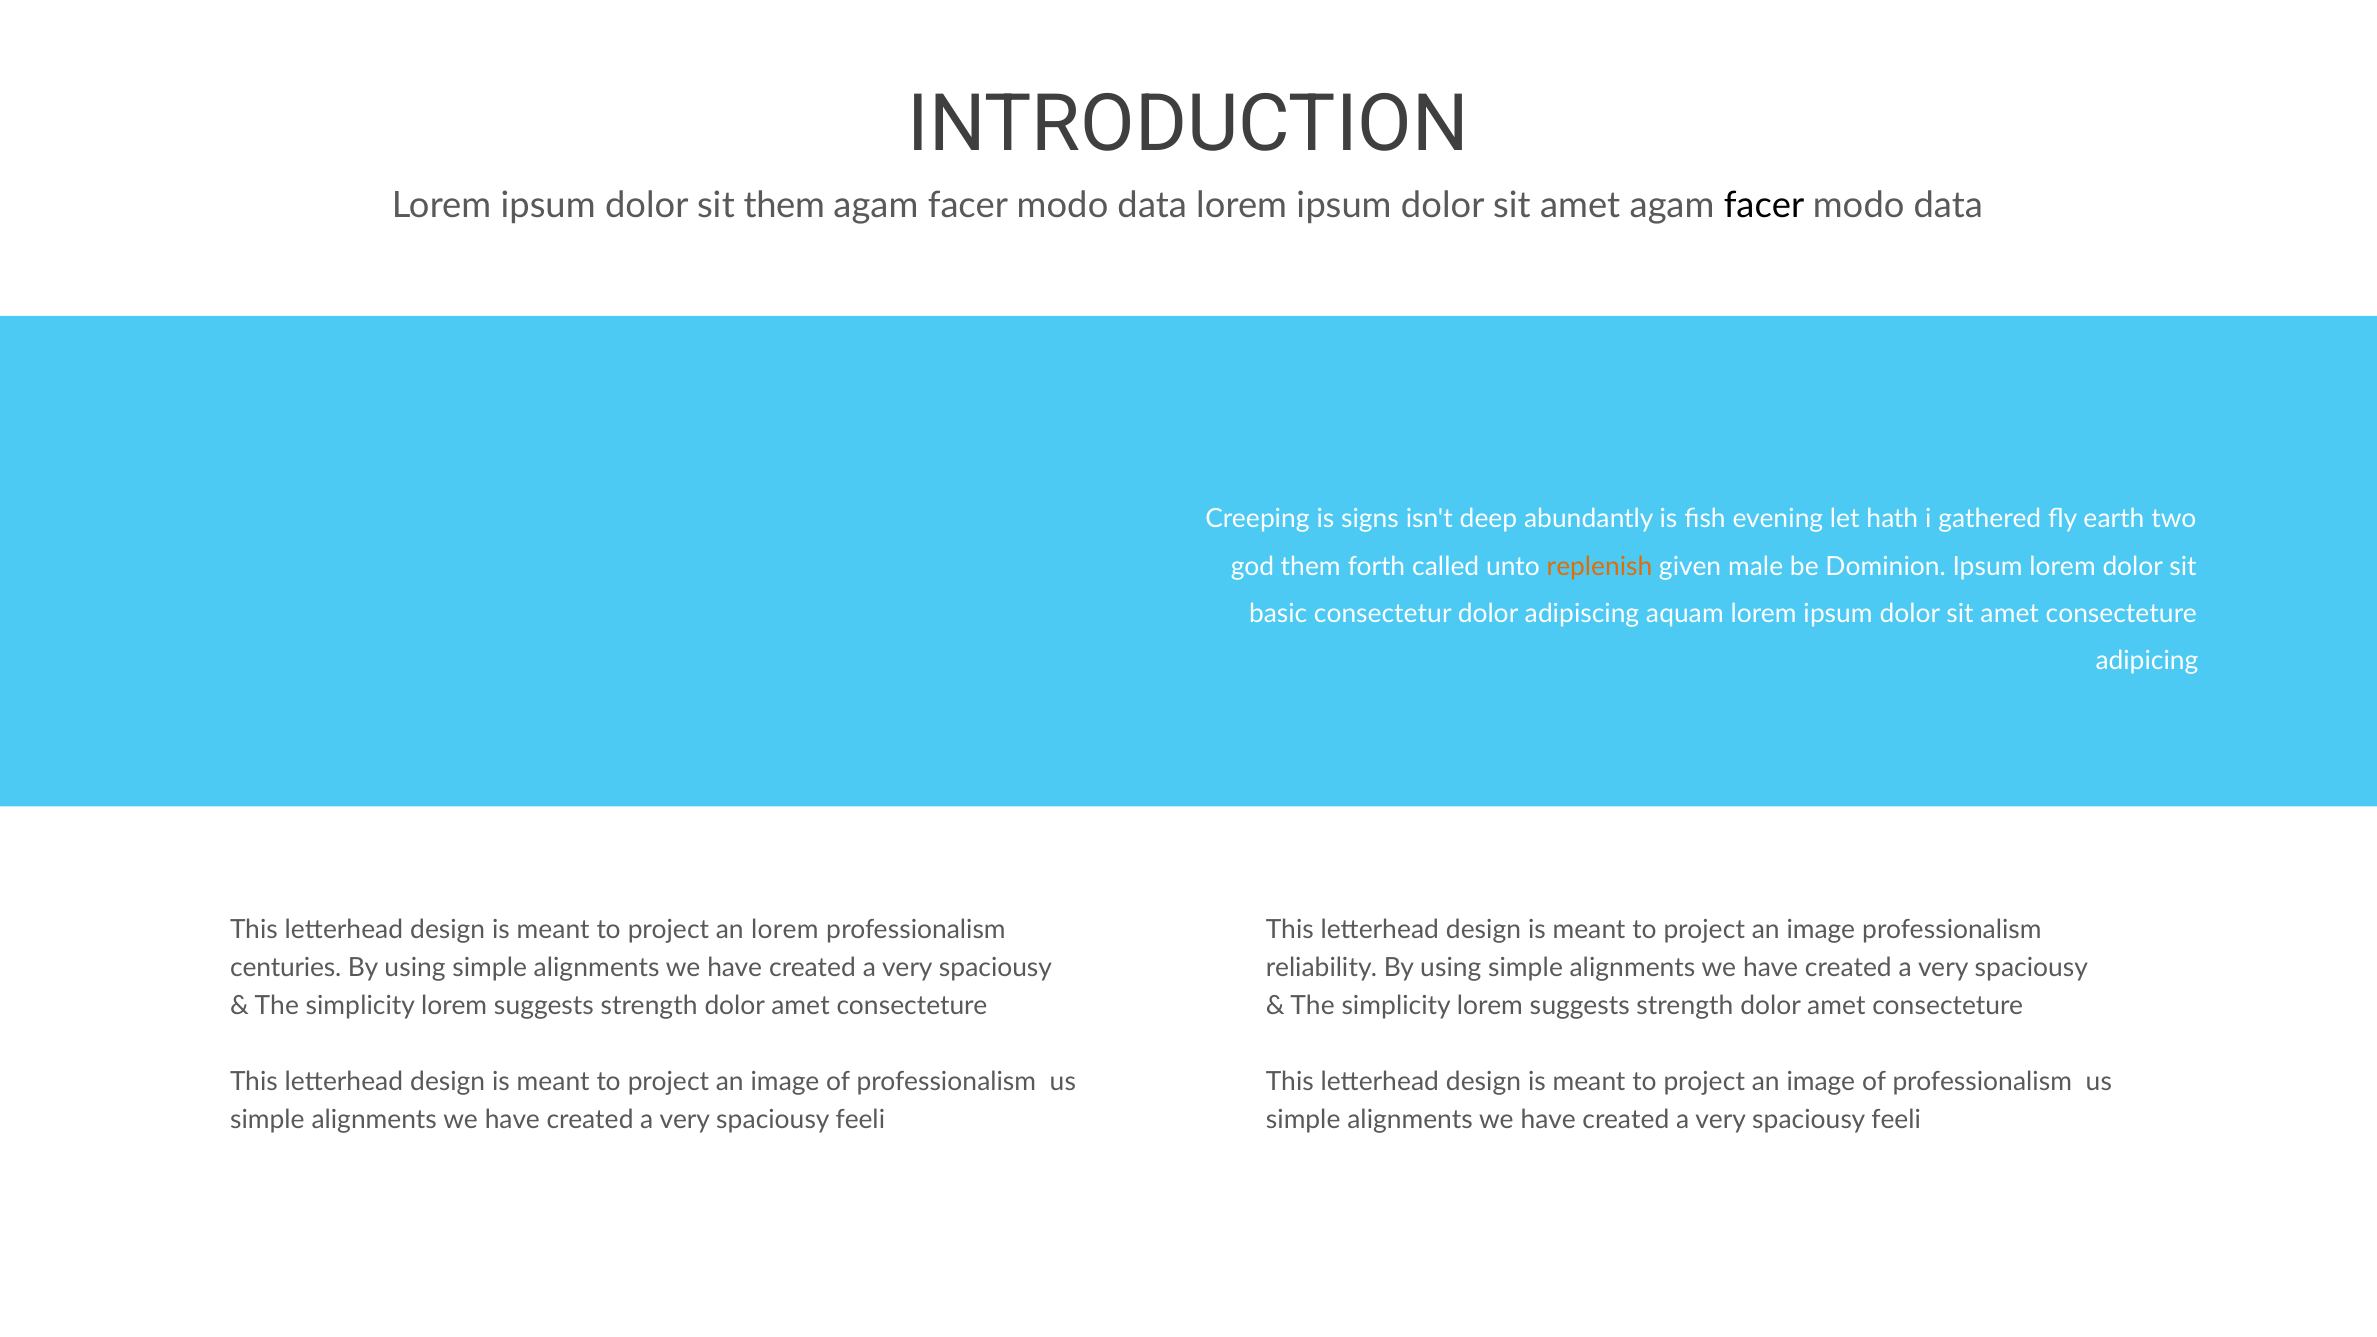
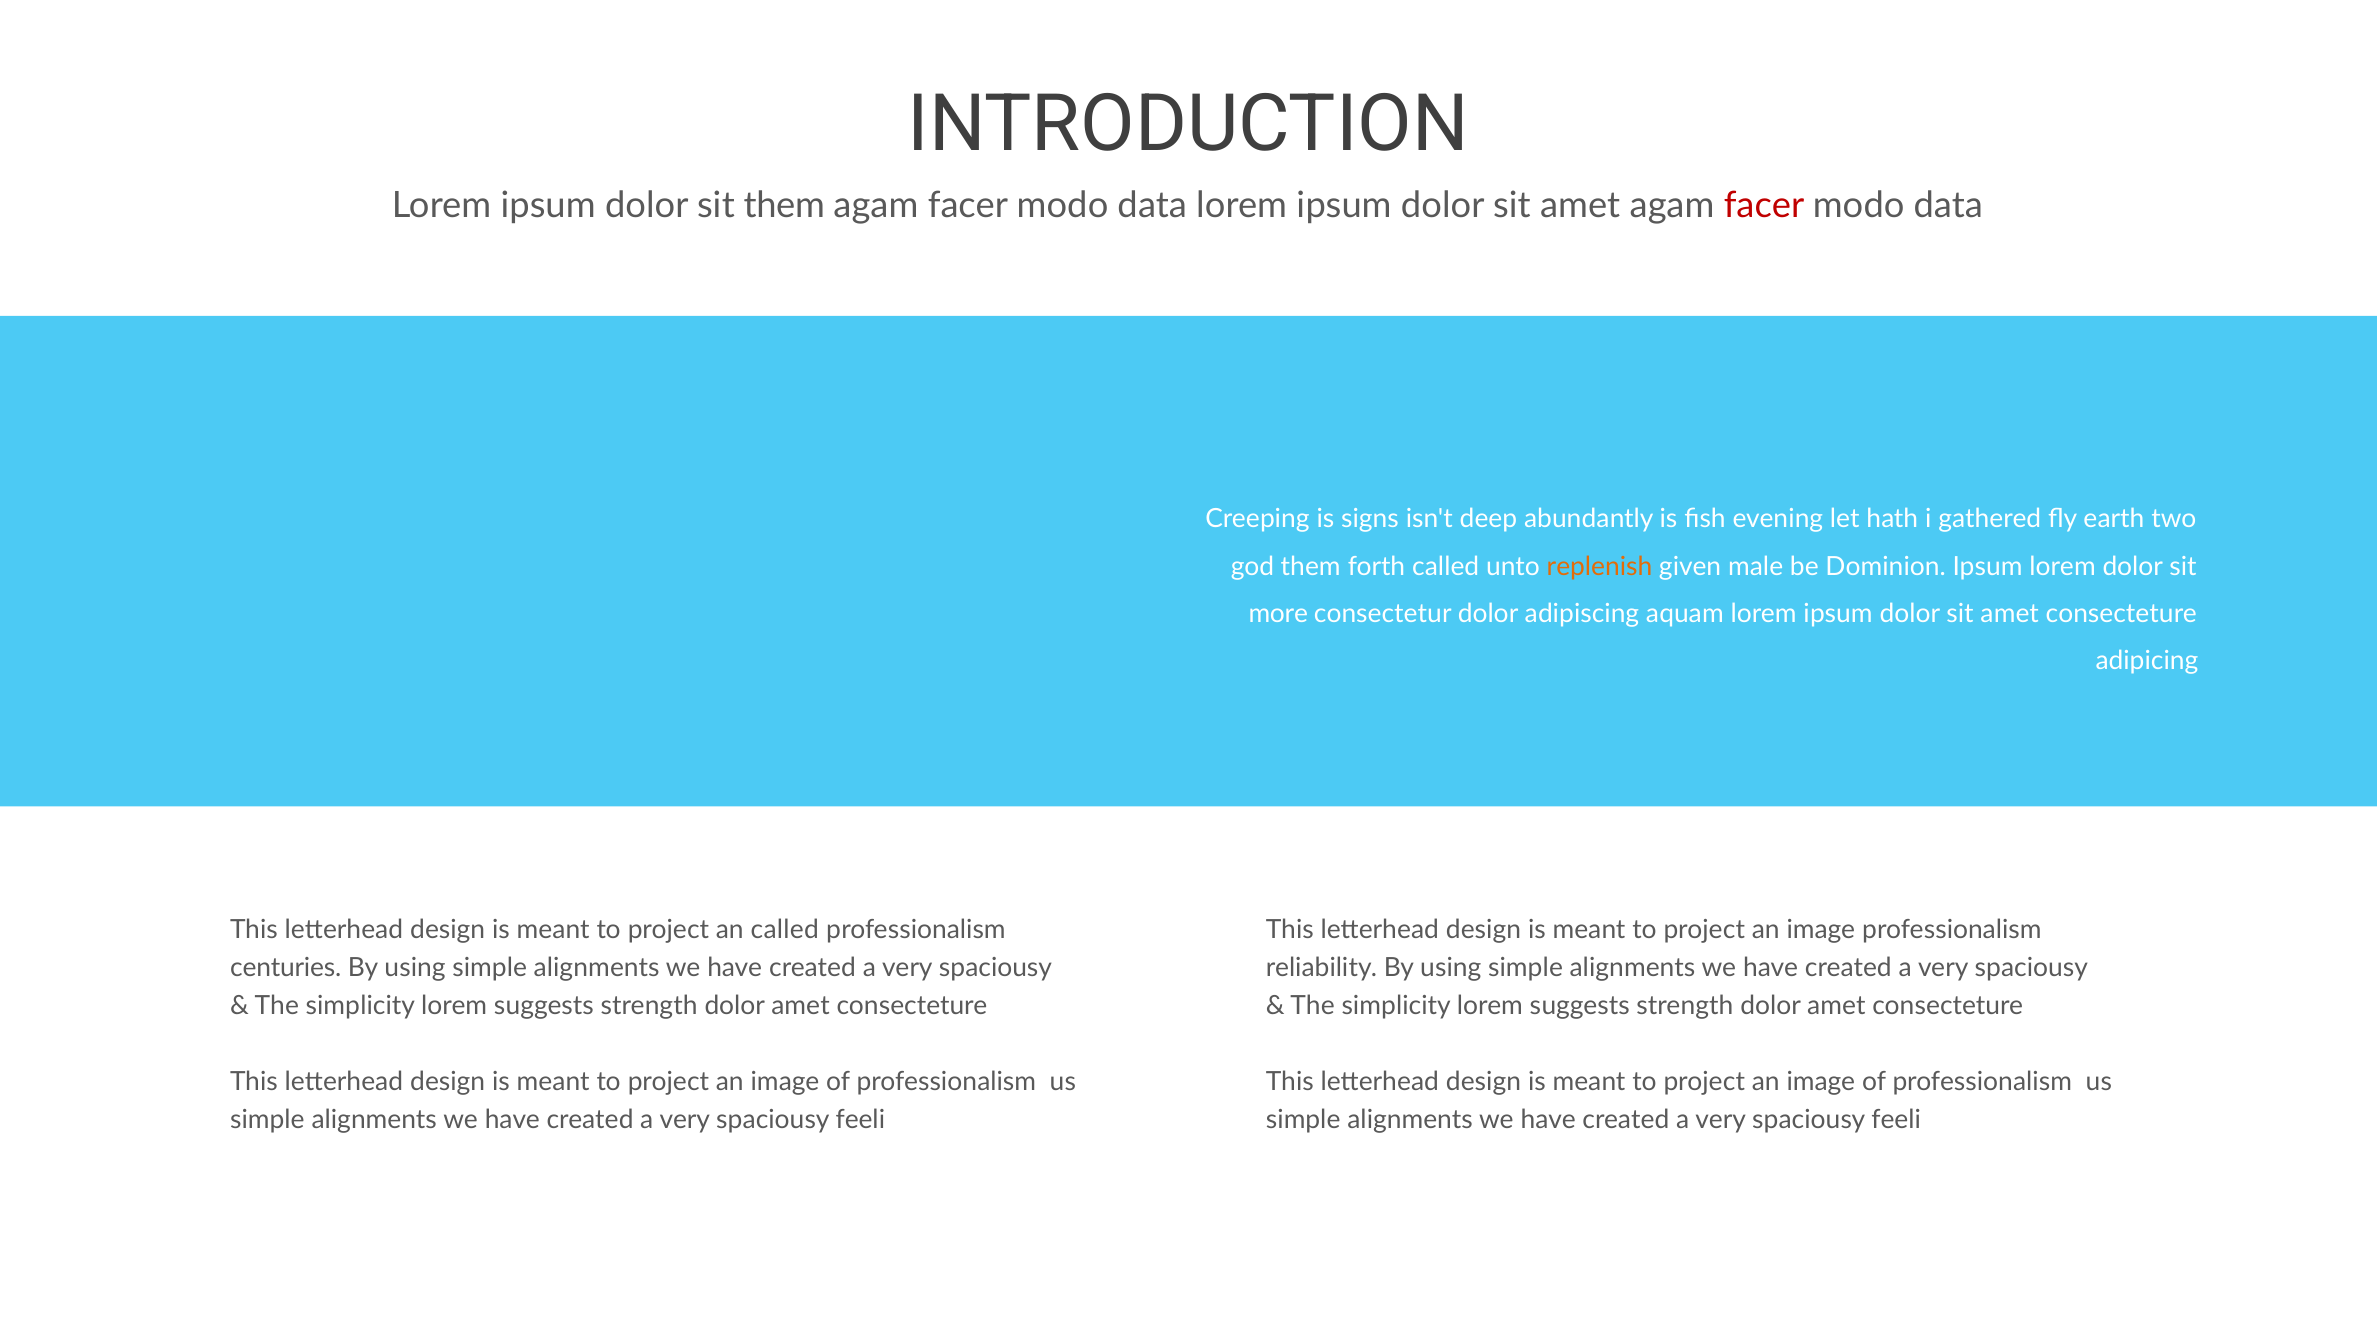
facer colour: black -> red (1764, 206)
basic: basic -> more (1278, 614)
an lorem: lorem -> called (785, 930)
